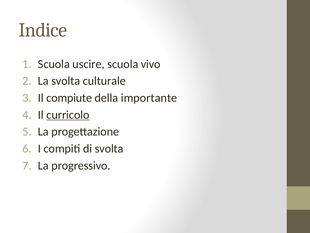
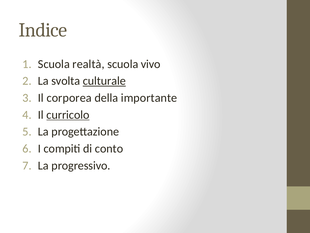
uscire: uscire -> realtà (89, 64)
culturale underline: none -> present (104, 81)
compiute: compiute -> corporea (69, 98)
di svolta: svolta -> conto (109, 148)
